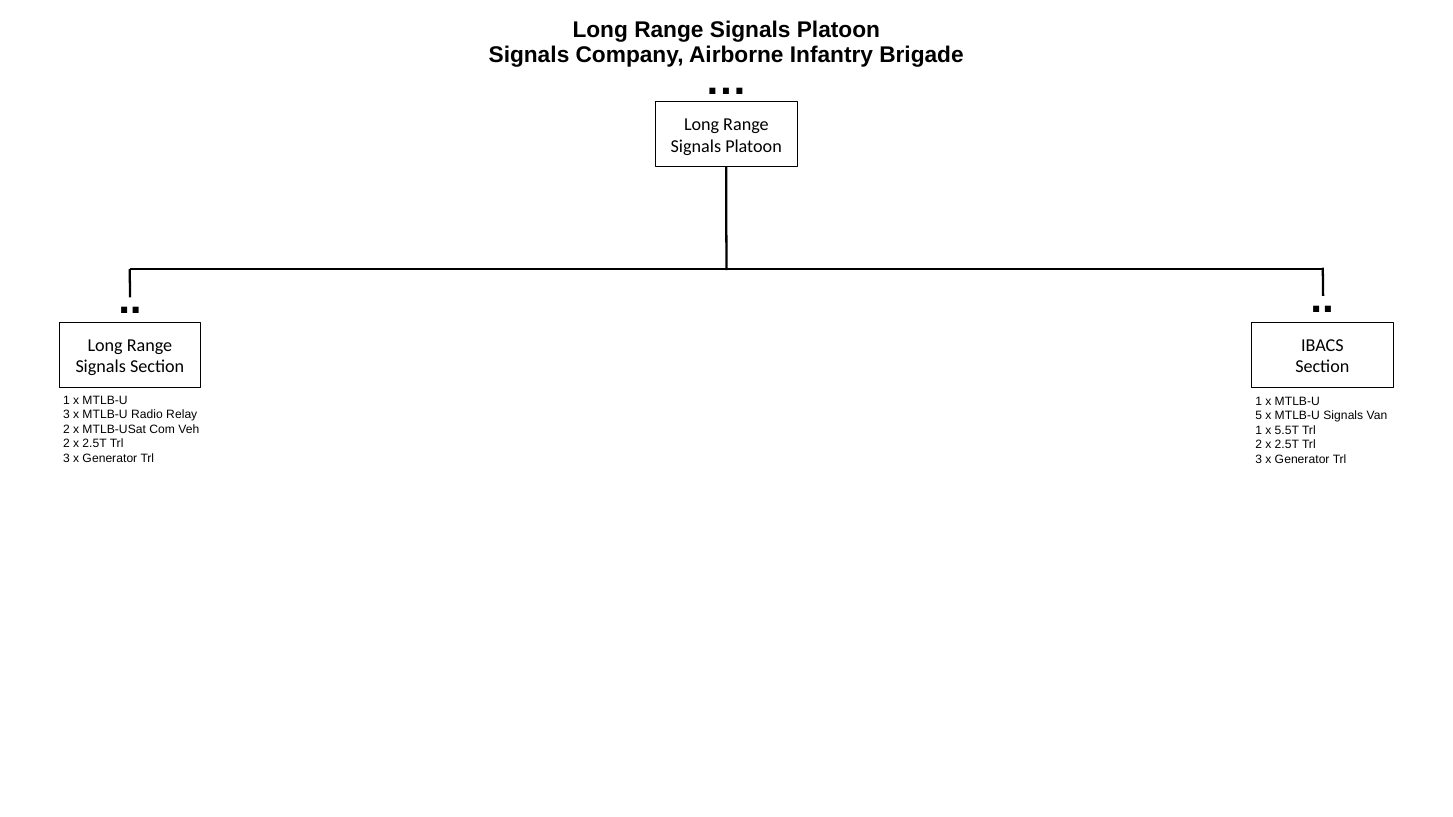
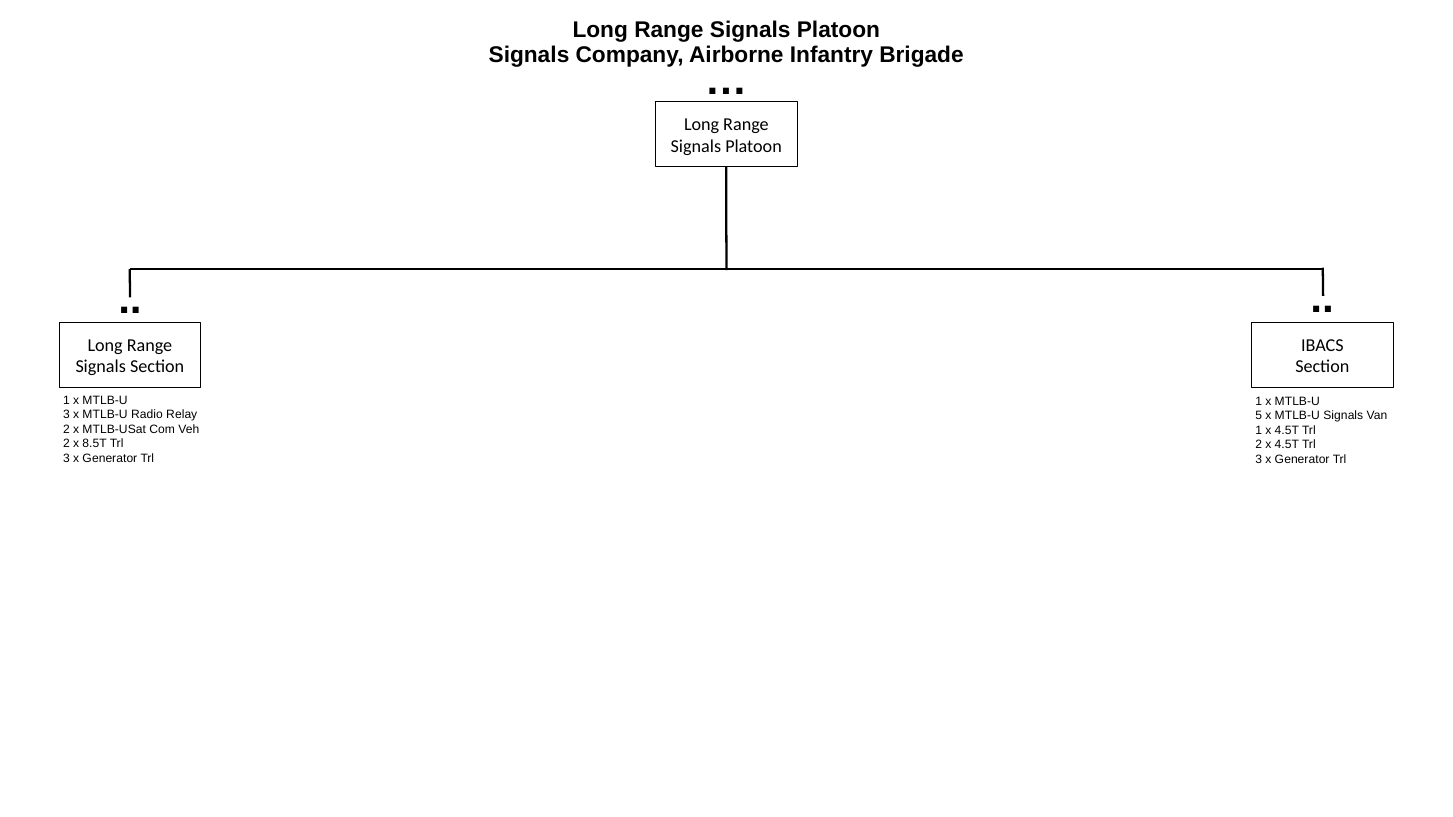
1 x 5.5T: 5.5T -> 4.5T (1287, 431)
2.5T: 2.5T -> 8.5T (95, 444)
2.5T: 2.5T -> 4.5T (1287, 445)
